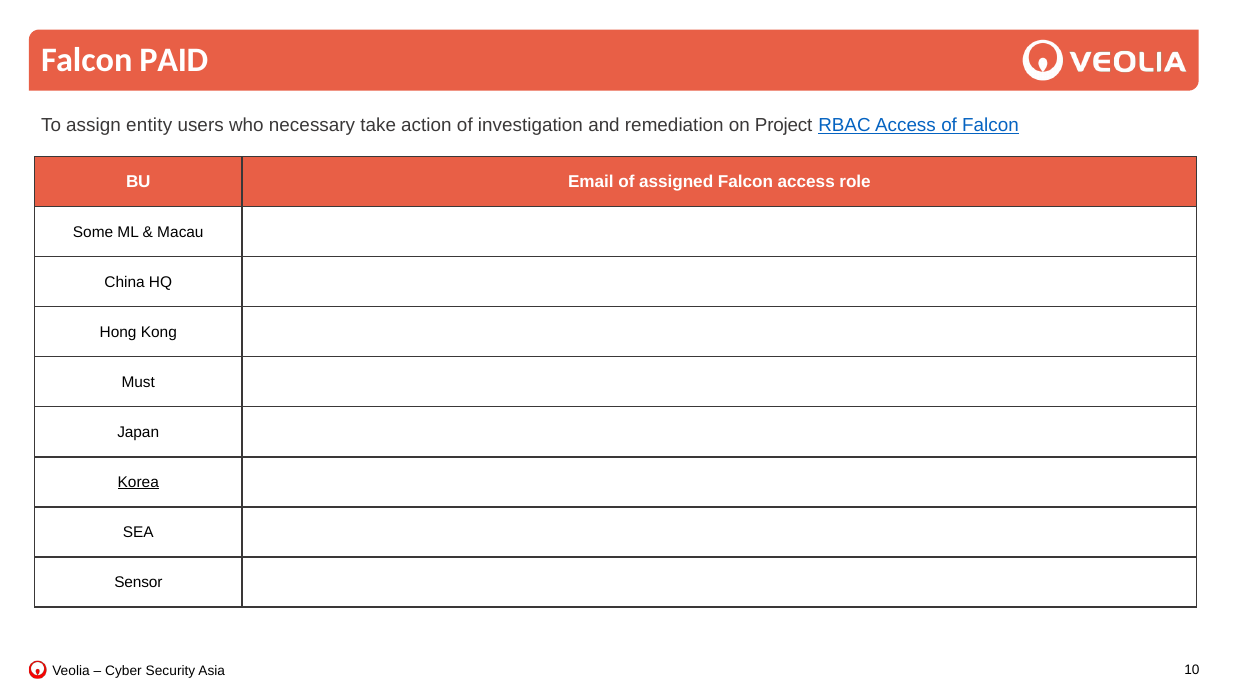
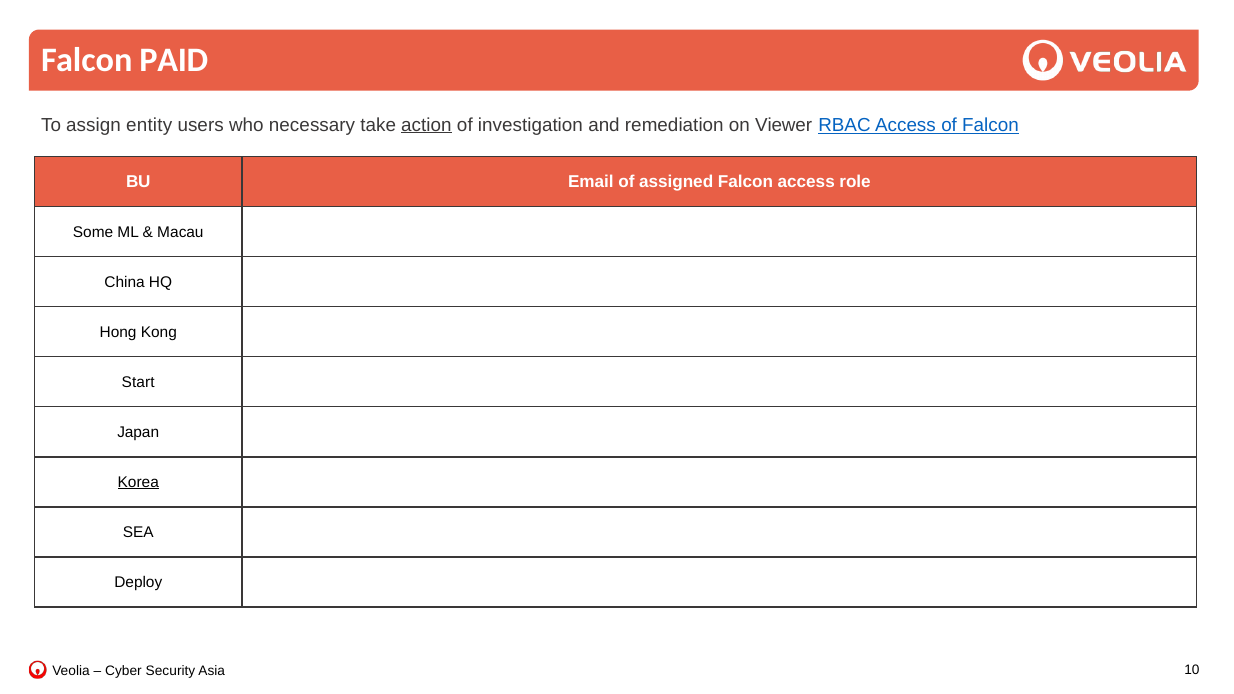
action underline: none -> present (426, 125)
Project: Project -> Viewer (784, 125)
Must: Must -> Start (138, 382)
Sensor: Sensor -> Deploy (138, 582)
